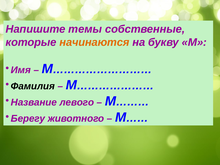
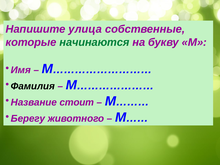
темы: темы -> улица (85, 29)
начинаются colour: orange -> green (94, 42)
левого: левого -> стоит (77, 102)
